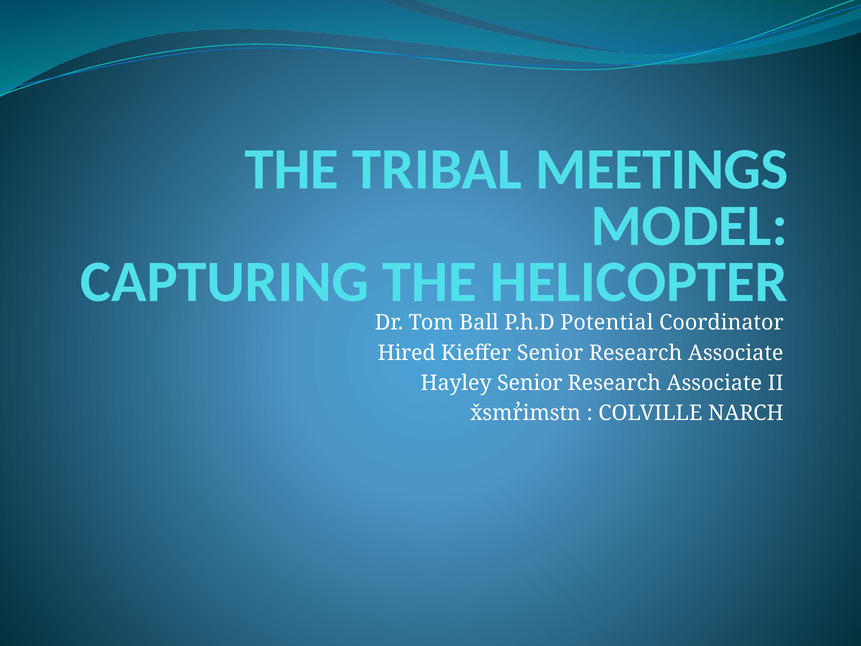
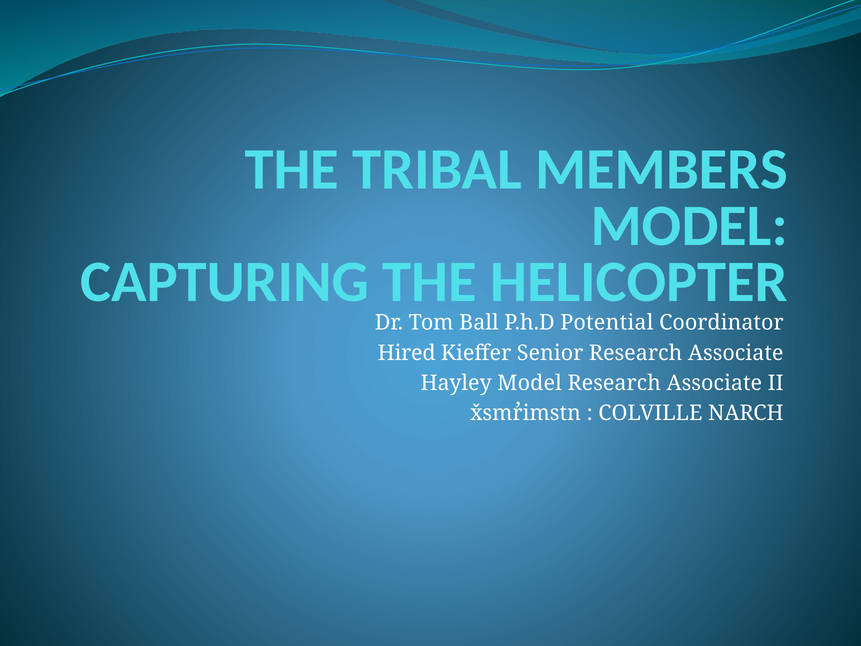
MEETINGS: MEETINGS -> MEMBERS (662, 169)
Hayley Senior: Senior -> Model (530, 383)
